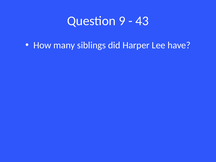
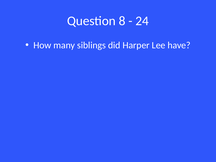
9: 9 -> 8 (122, 21)
43: 43 -> 24 (142, 21)
